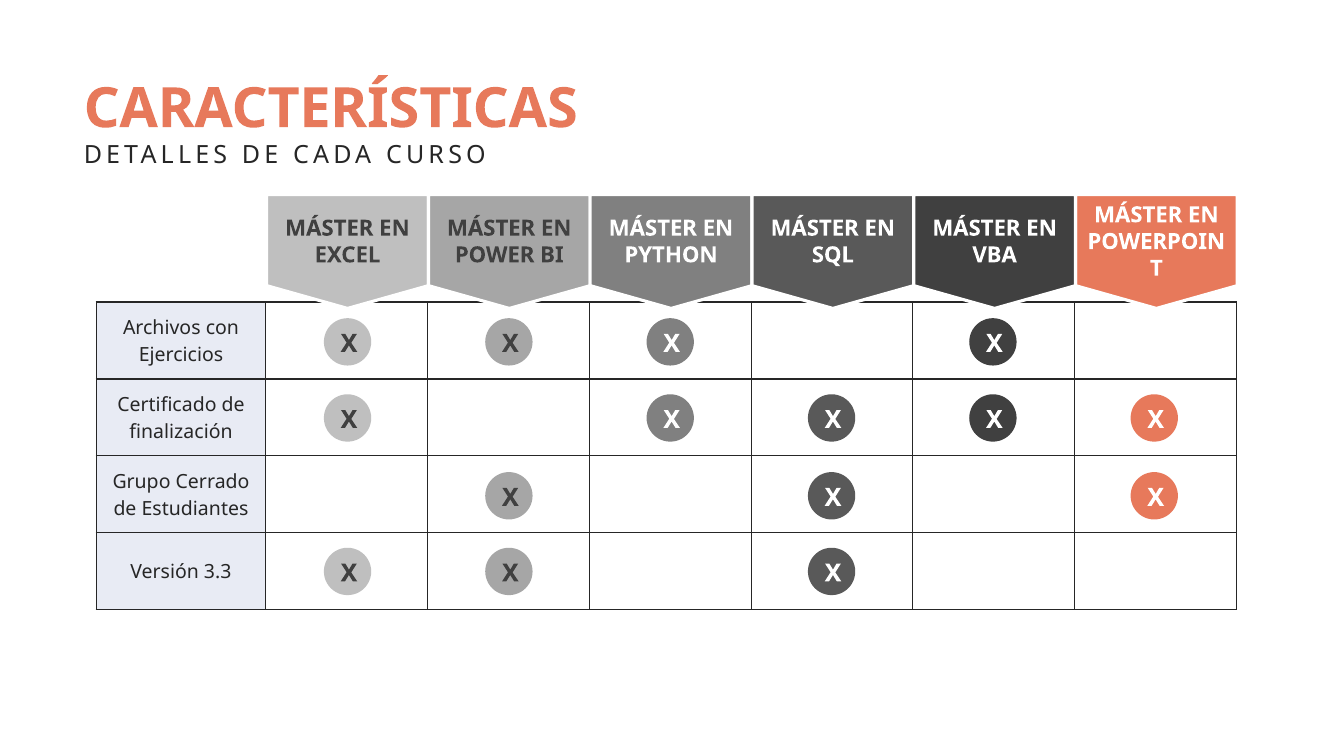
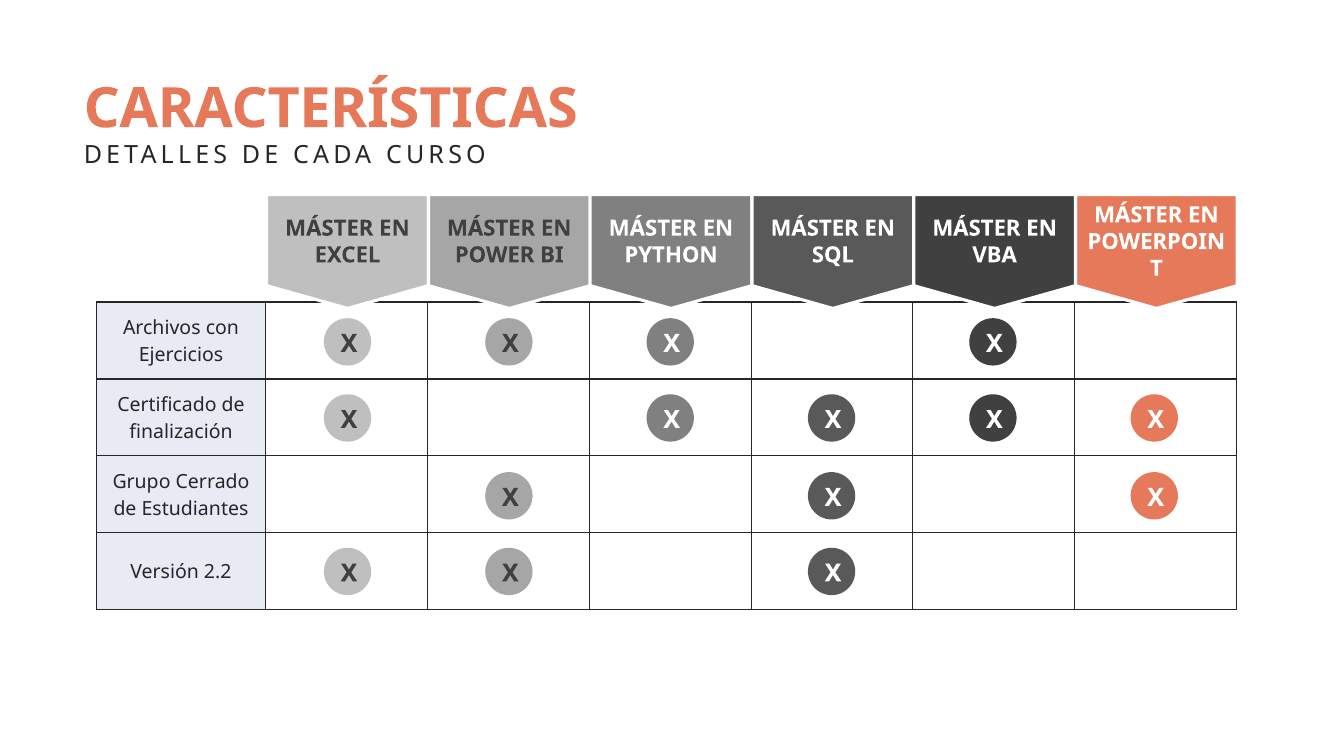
3.3: 3.3 -> 2.2 (218, 572)
